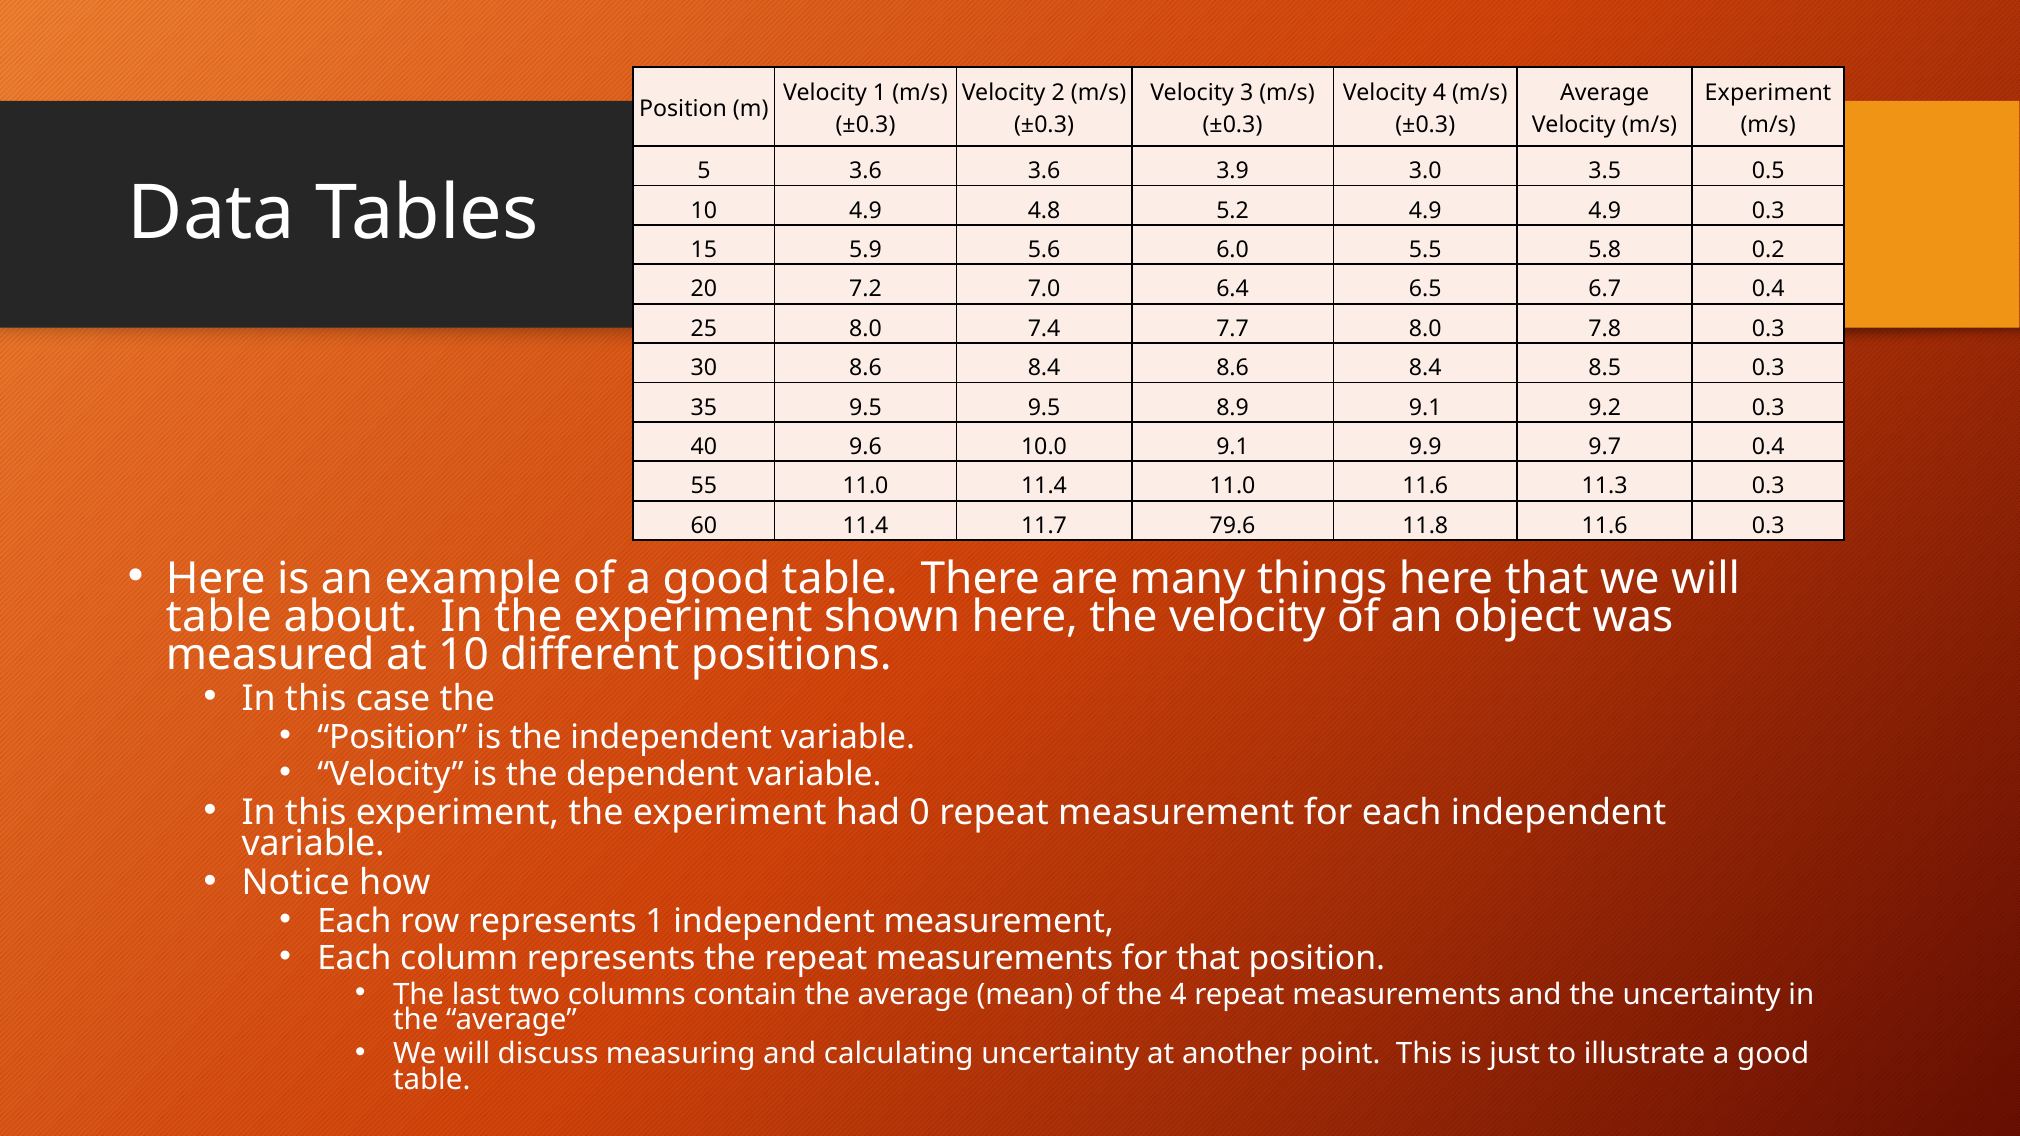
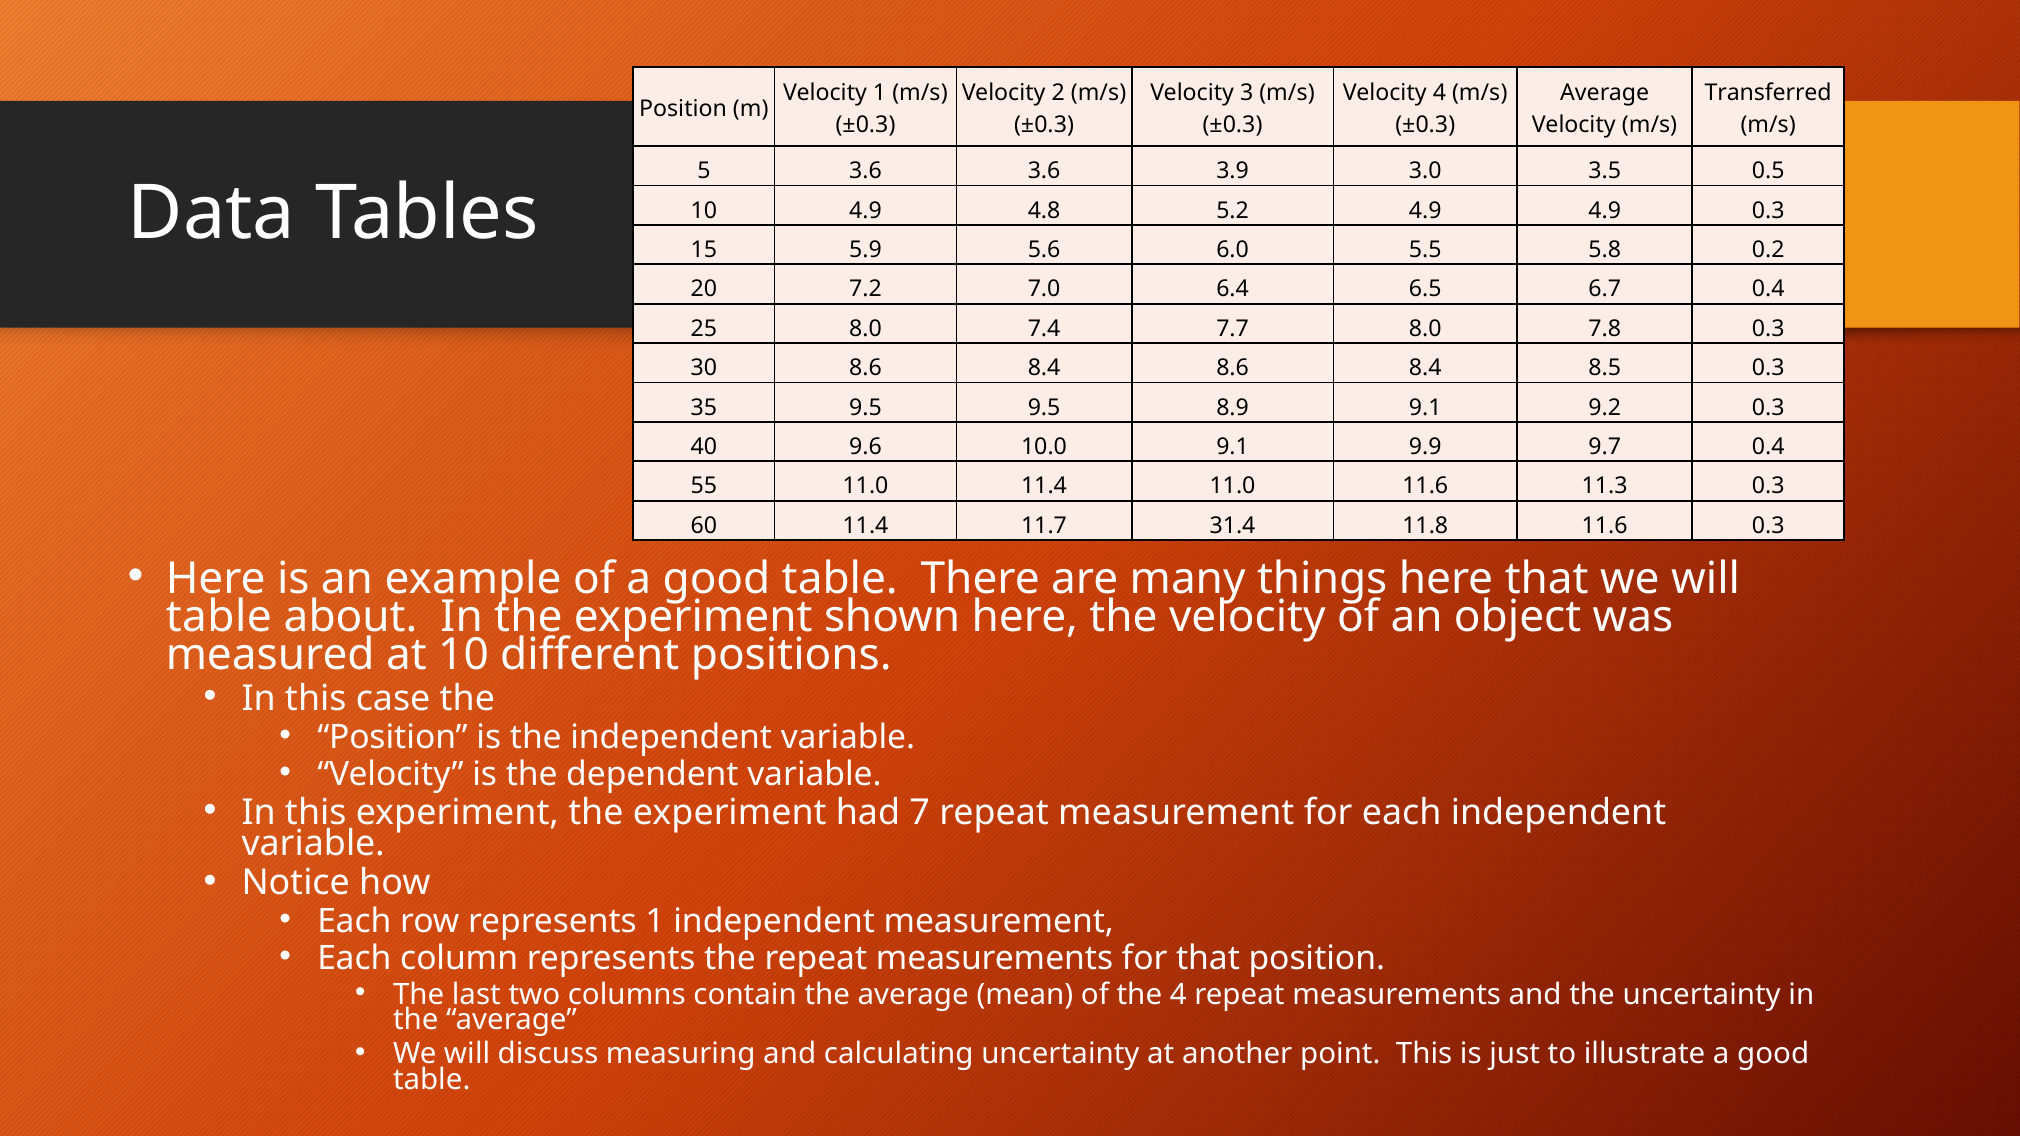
Experiment: Experiment -> Transferred (1768, 93)
79.6: 79.6 -> 31.4 (1233, 526)
0: 0 -> 7 (920, 813)
